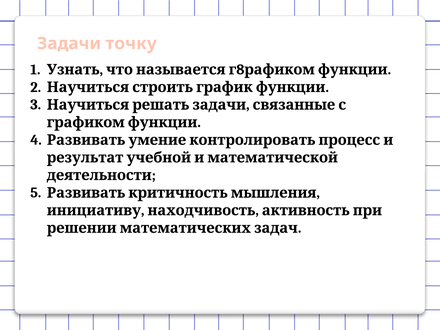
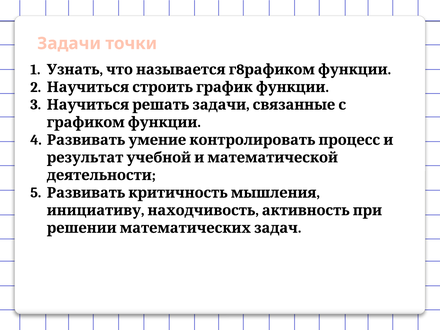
точку: точку -> точки (131, 43)
